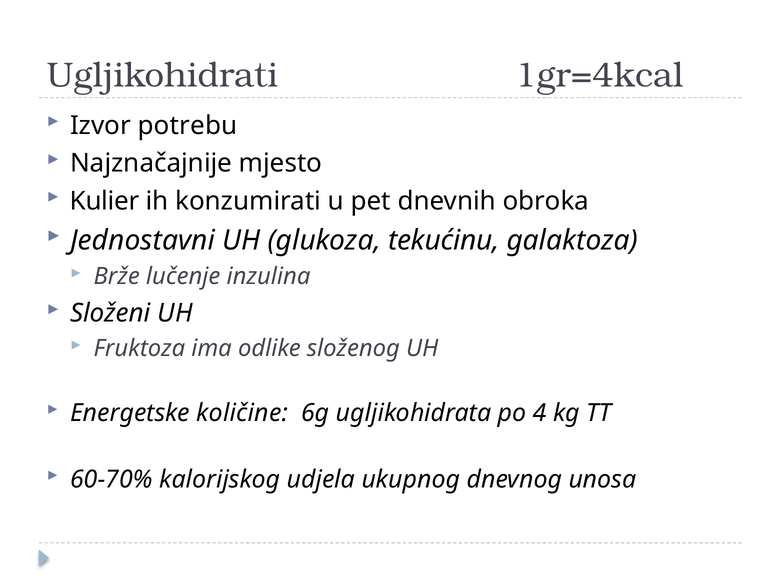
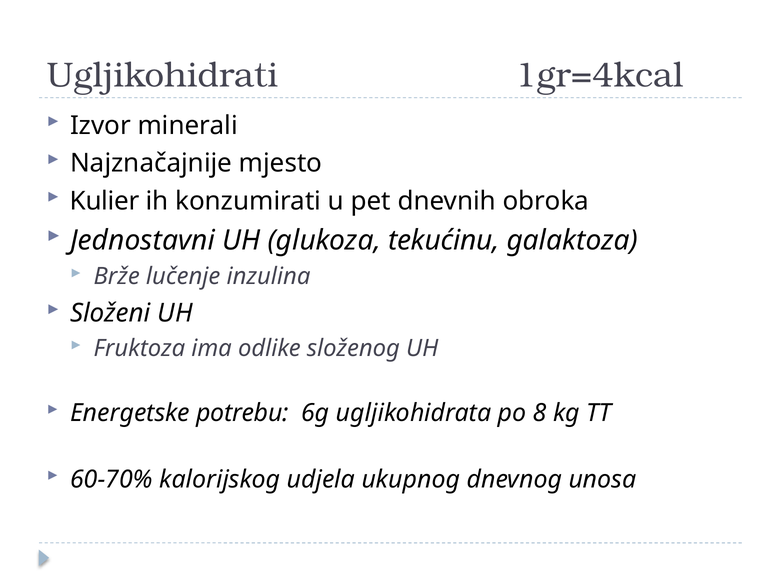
potrebu: potrebu -> minerali (188, 125)
količine: količine -> potrebu (242, 413)
4: 4 -> 8 (540, 413)
